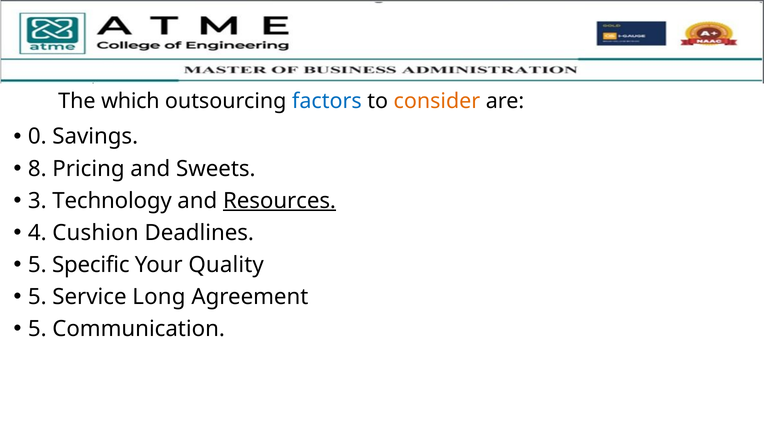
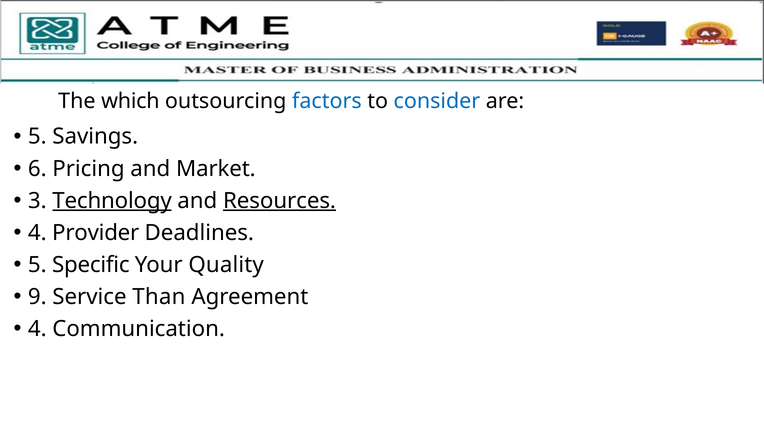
consider colour: orange -> blue (437, 101)
0: 0 -> 5 (37, 137)
8: 8 -> 6 (37, 169)
Sweets: Sweets -> Market (216, 169)
Technology underline: none -> present (112, 201)
Cushion: Cushion -> Provider (96, 233)
5: 5 -> 9 (37, 297)
Long: Long -> Than (159, 297)
5: 5 -> 4 (37, 329)
